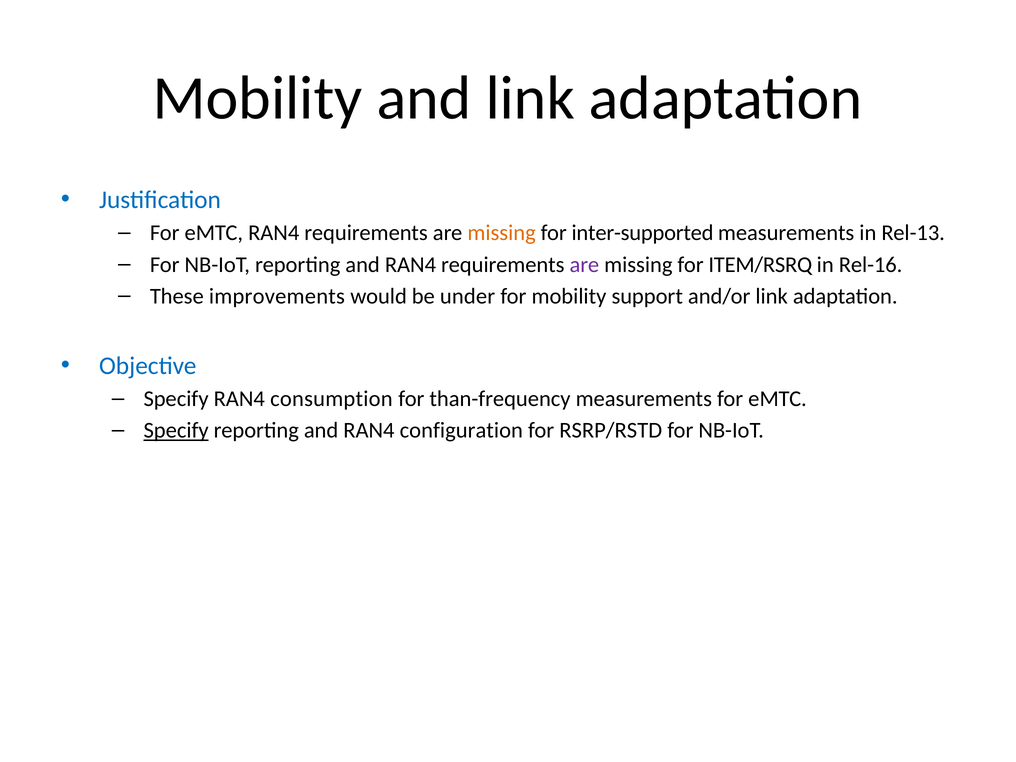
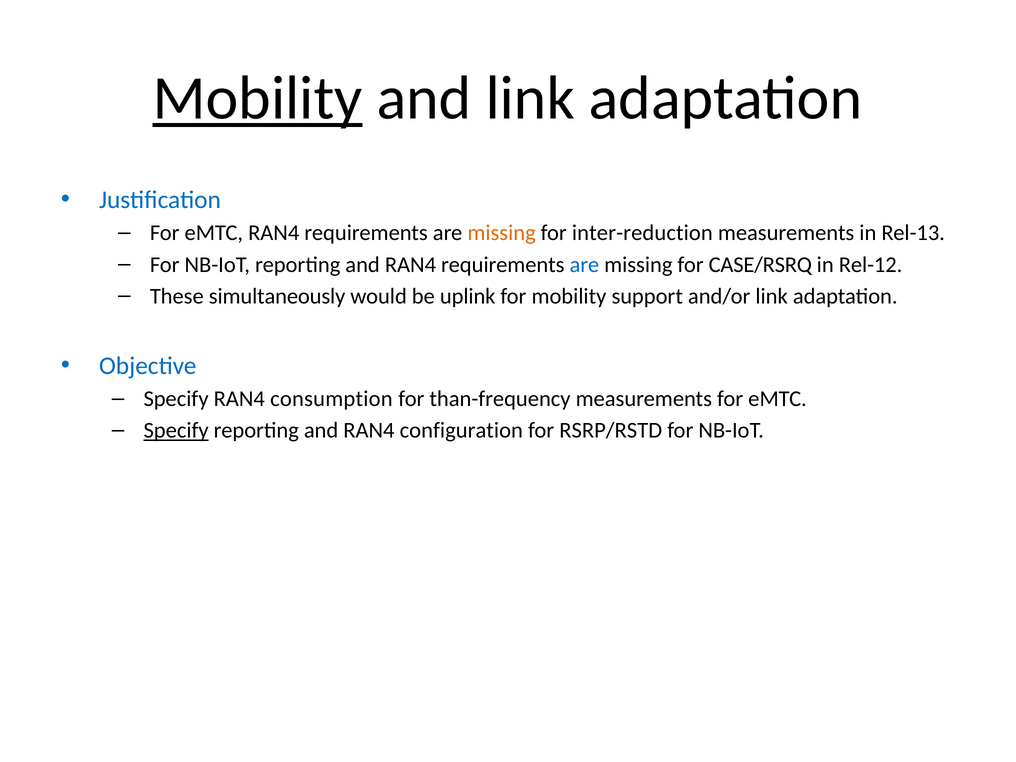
Mobility underline: none -> present (258, 98)
inter-supported: inter-supported -> inter-reduction (642, 233)
are colour: purple -> blue (584, 265)
ITEM/RSRQ: ITEM/RSRQ -> CASE/RSRQ (760, 265)
Rel-16: Rel-16 -> Rel-12 (871, 265)
improvements: improvements -> simultaneously (277, 296)
under: under -> uplink (468, 296)
